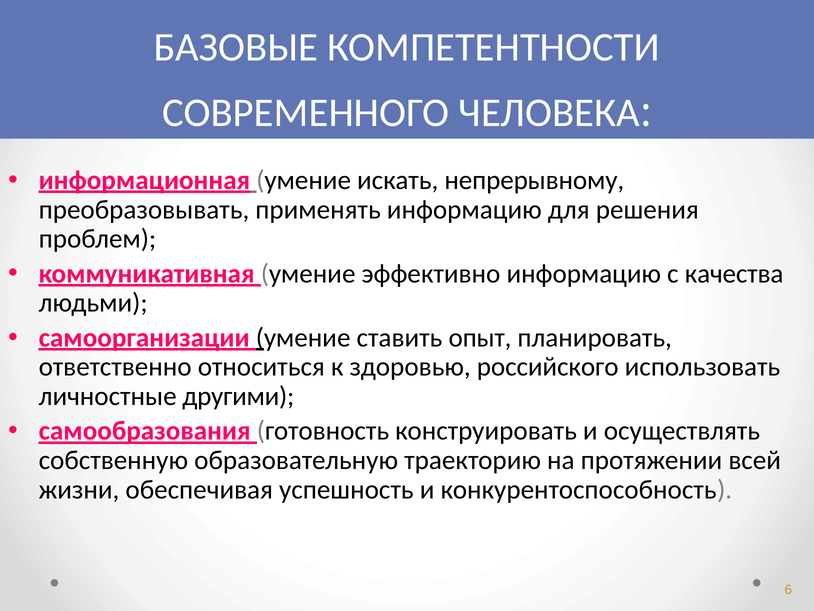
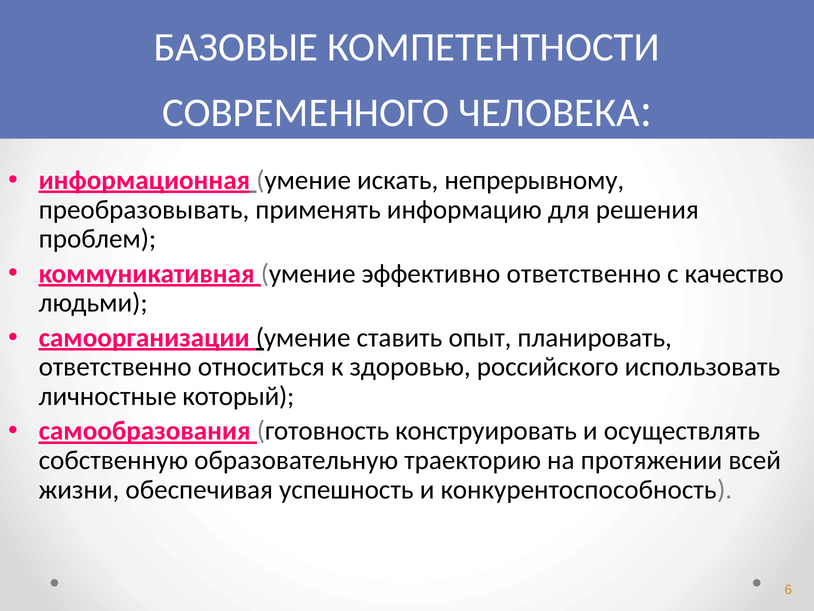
эффективно информацию: информацию -> ответственно (584, 273)
качества: качества -> качество (734, 273)
другими: другими -> который (238, 396)
